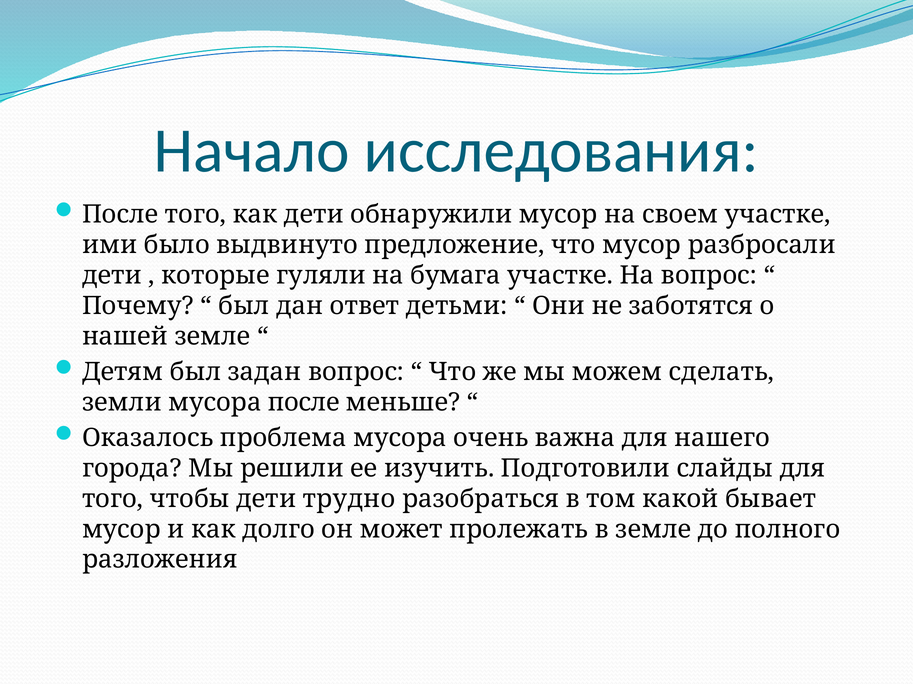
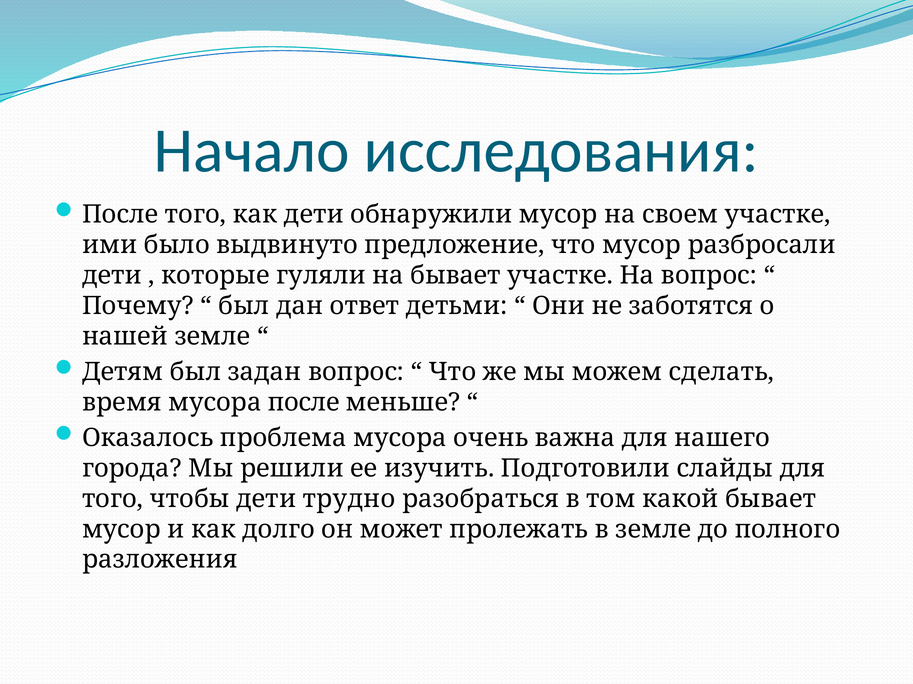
на бумага: бумага -> бывает (456, 276)
земли: земли -> время (122, 403)
